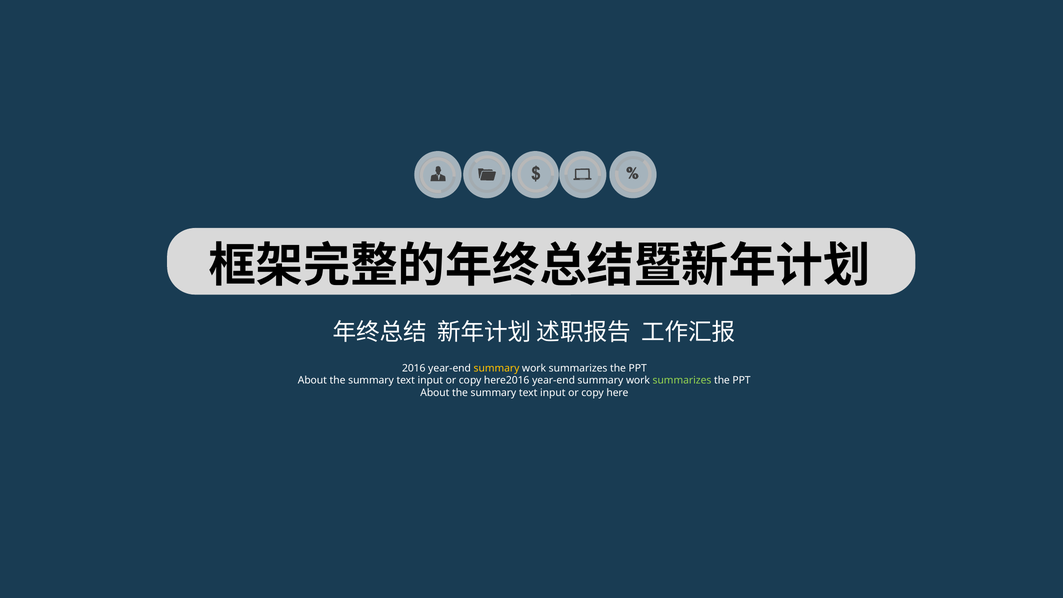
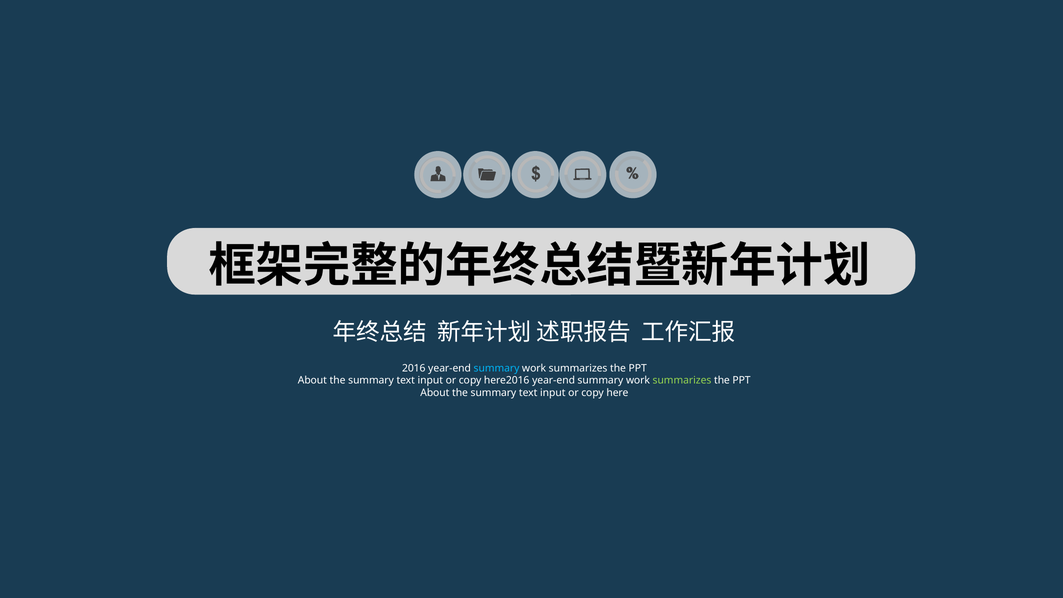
summary colour: yellow -> light blue (497, 368)
